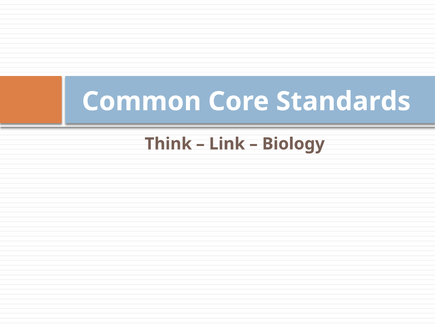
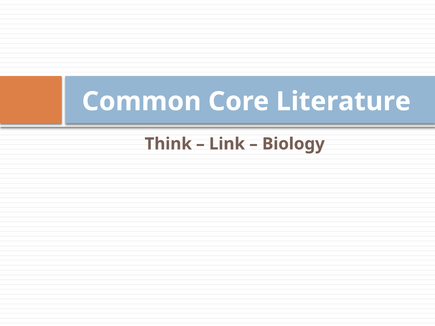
Standards: Standards -> Literature (343, 102)
